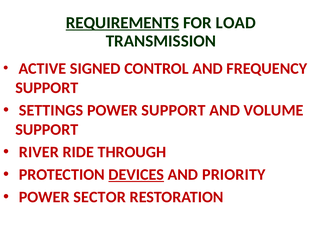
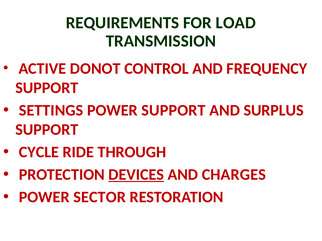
REQUIREMENTS underline: present -> none (122, 23)
SIGNED: SIGNED -> DONOT (95, 69)
VOLUME: VOLUME -> SURPLUS (274, 111)
RIVER: RIVER -> CYCLE (39, 152)
PRIORITY: PRIORITY -> CHARGES (234, 175)
